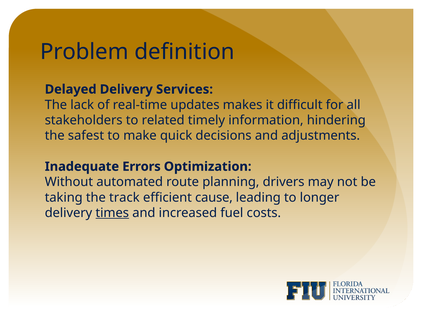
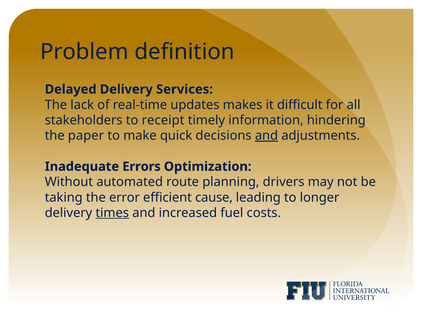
related: related -> receipt (163, 120)
safest: safest -> paper (86, 136)
and underline: none -> present (266, 136)
track: track -> error (124, 198)
